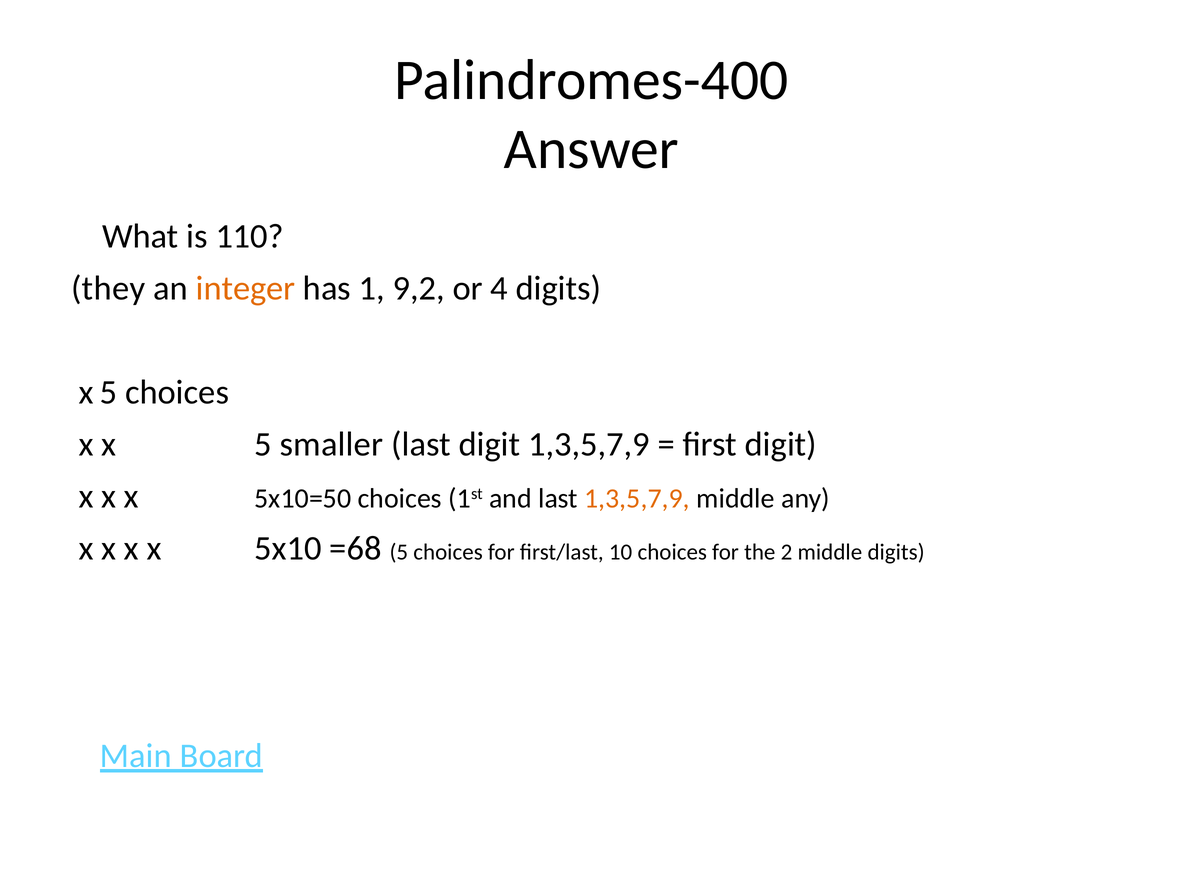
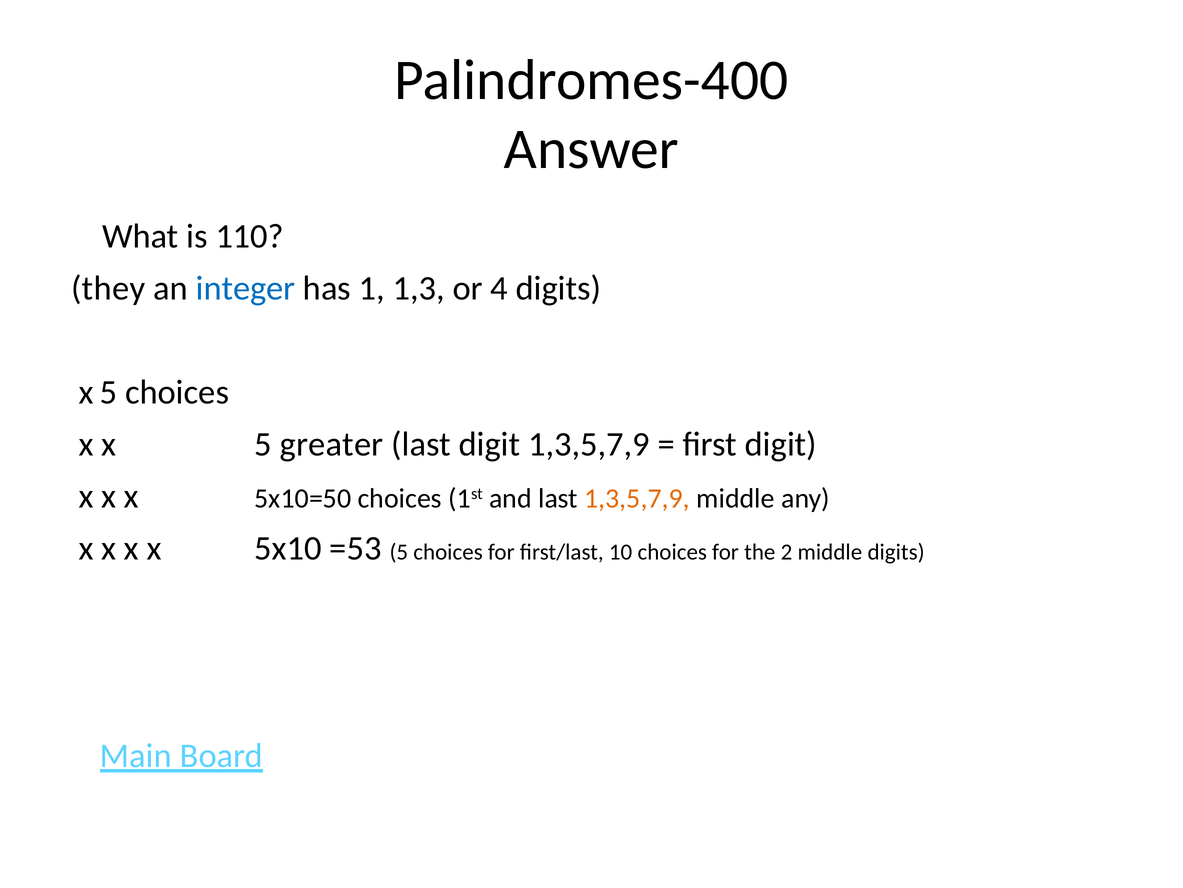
integer colour: orange -> blue (246, 288)
9,2: 9,2 -> 1,3 (419, 288)
smaller: smaller -> greater (331, 444)
=68: =68 -> =53 (356, 548)
